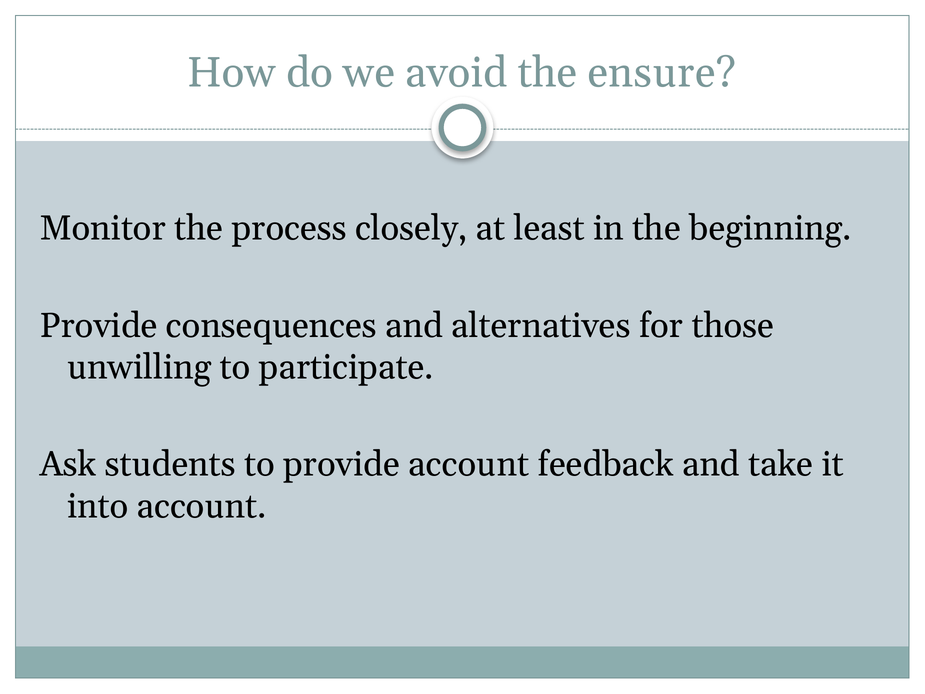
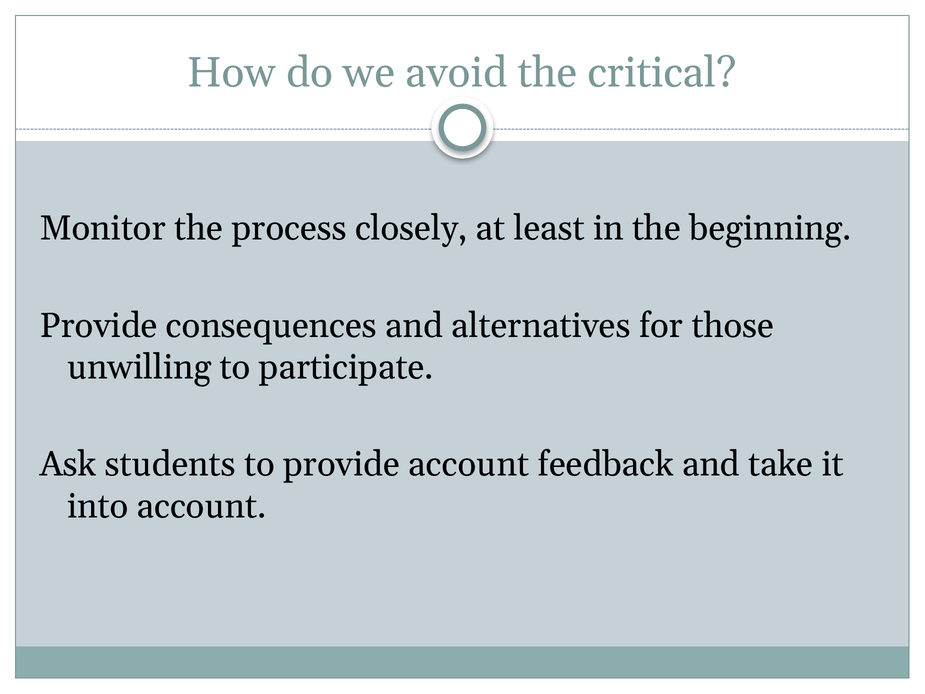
ensure: ensure -> critical (662, 73)
